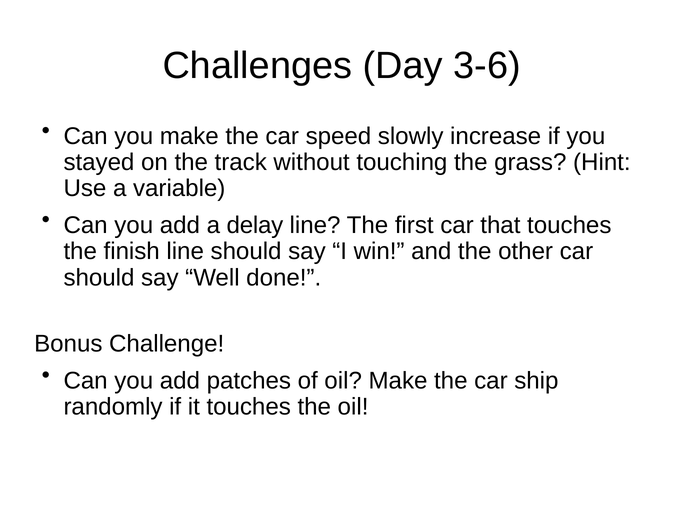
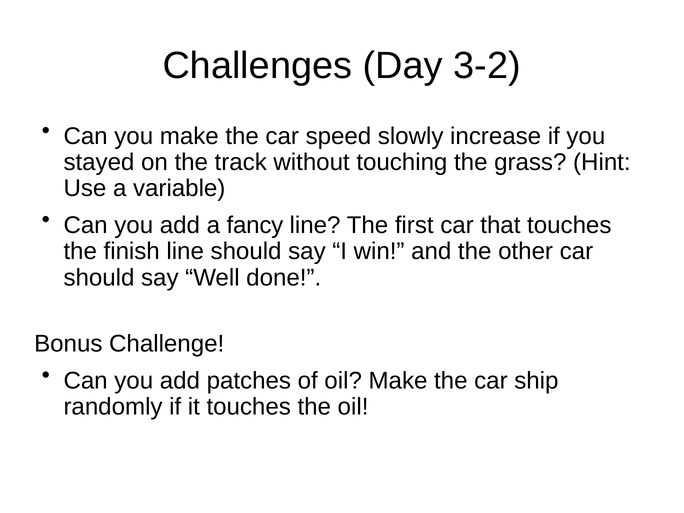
3-6: 3-6 -> 3-2 (487, 66)
delay: delay -> fancy (255, 225)
